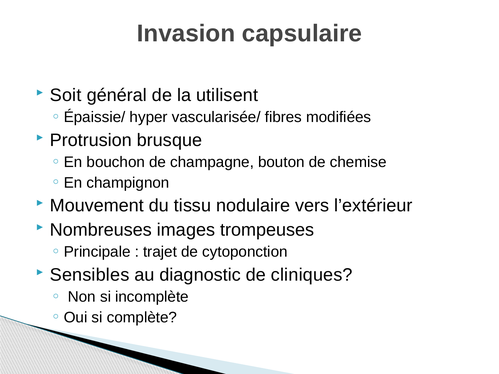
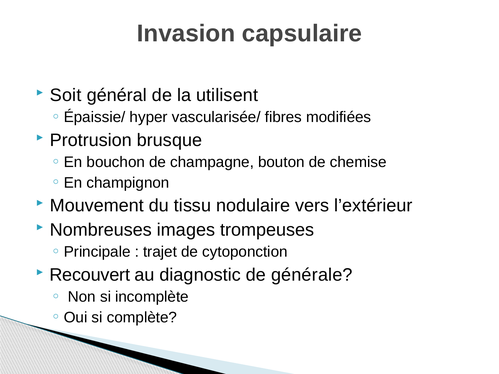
Sensibles: Sensibles -> Recouvert (90, 275)
cliniques: cliniques -> générale (312, 275)
